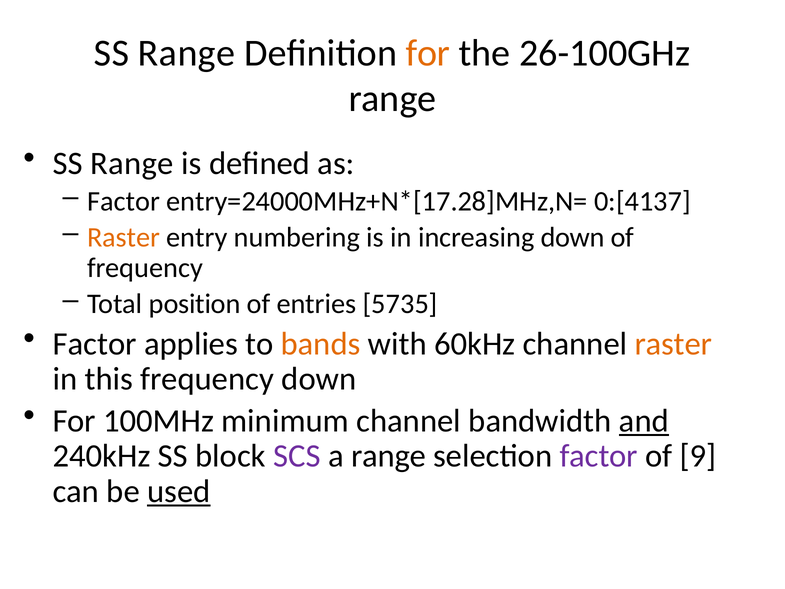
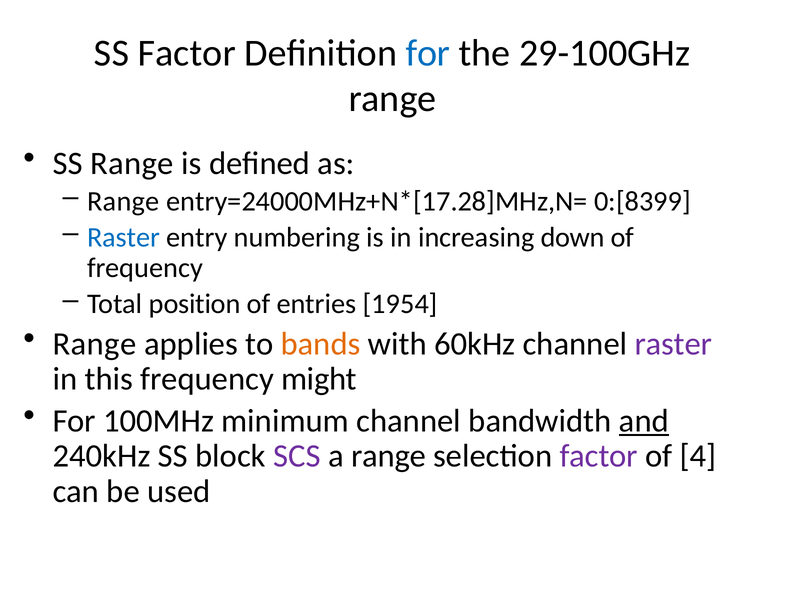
Range: Range -> Factor (187, 53)
for colour: orange -> blue (428, 53)
26-100GHz: 26-100GHz -> 29-100GHz (605, 53)
Factor: Factor -> Range (123, 201)
0:[4137: 0:[4137 -> 0:[8399 (642, 201)
Raster colour: orange -> blue (124, 237)
5735: 5735 -> 1954 (400, 304)
Factor: Factor -> Range (95, 344)
raster colour: orange -> purple (673, 344)
frequency down: down -> might (319, 379)
9: 9 -> 4 (698, 456)
used underline: present -> none (179, 491)
